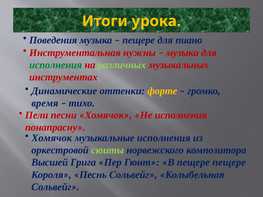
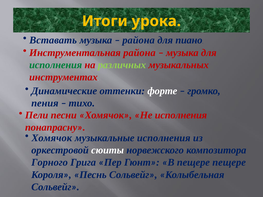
Поведения: Поведения -> Вставать (53, 40)
пещере: пещере -> района (139, 40)
Инструментальная нужны: нужны -> района (139, 53)
форте colour: yellow -> white (162, 91)
время: время -> пения (45, 103)
сюиты colour: light green -> white (108, 150)
Высшей: Высшей -> Горного (50, 163)
